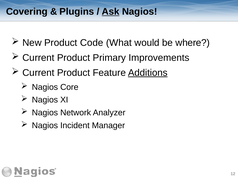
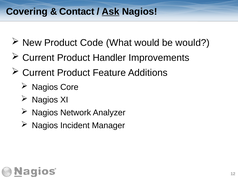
Plugins: Plugins -> Contact (77, 12)
be where: where -> would (193, 43)
Primary: Primary -> Handler (109, 58)
Additions underline: present -> none (148, 73)
